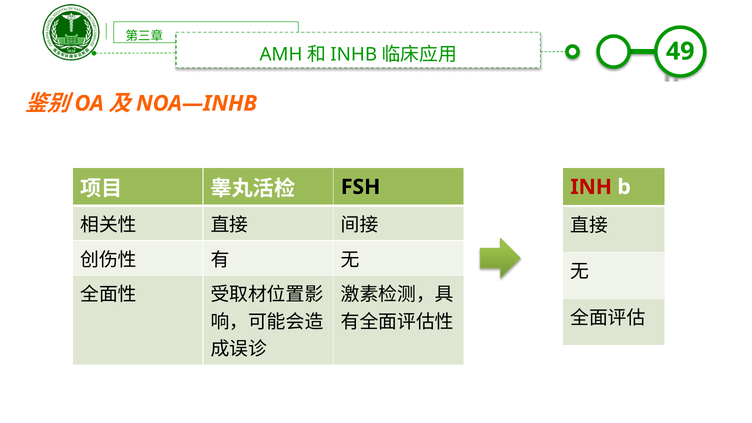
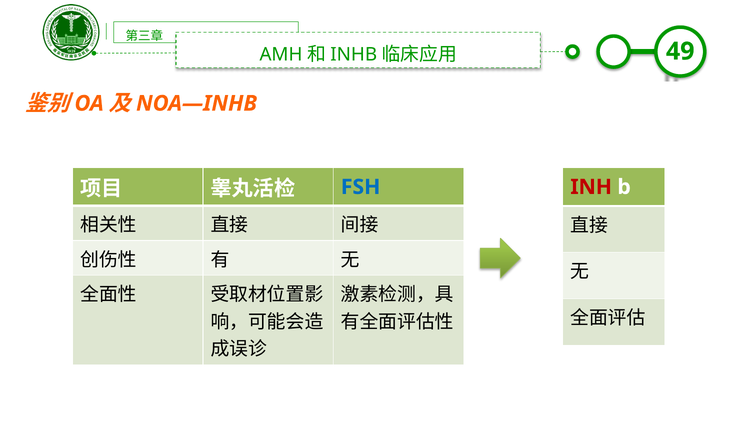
FSH colour: black -> blue (361, 187)
